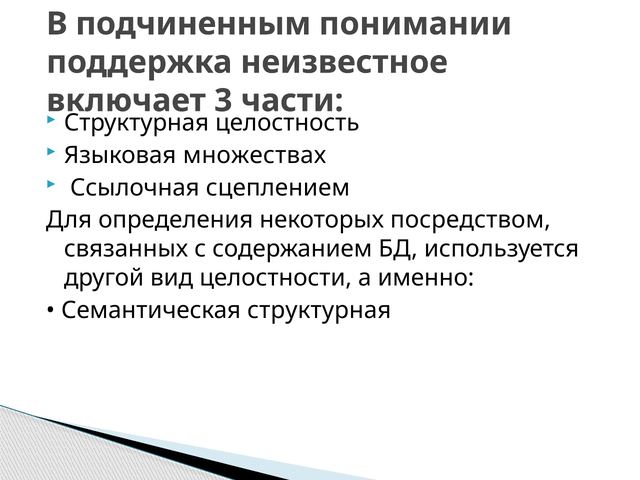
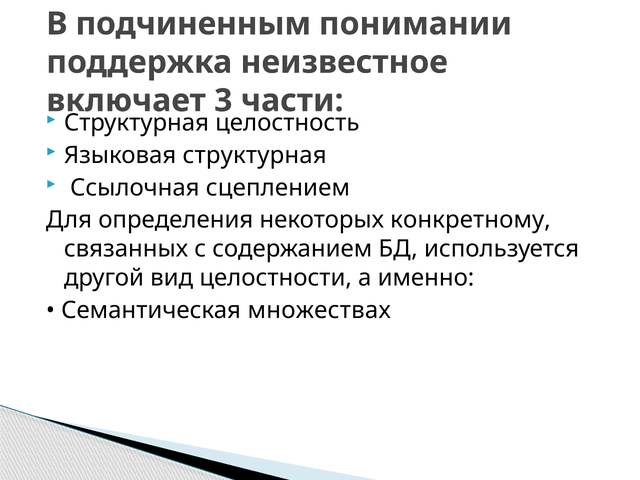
Языковая множествах: множествах -> структурная (255, 155)
посредством: посредством -> конкретному (470, 220)
Семантическая структурная: структурная -> множествах (319, 310)
